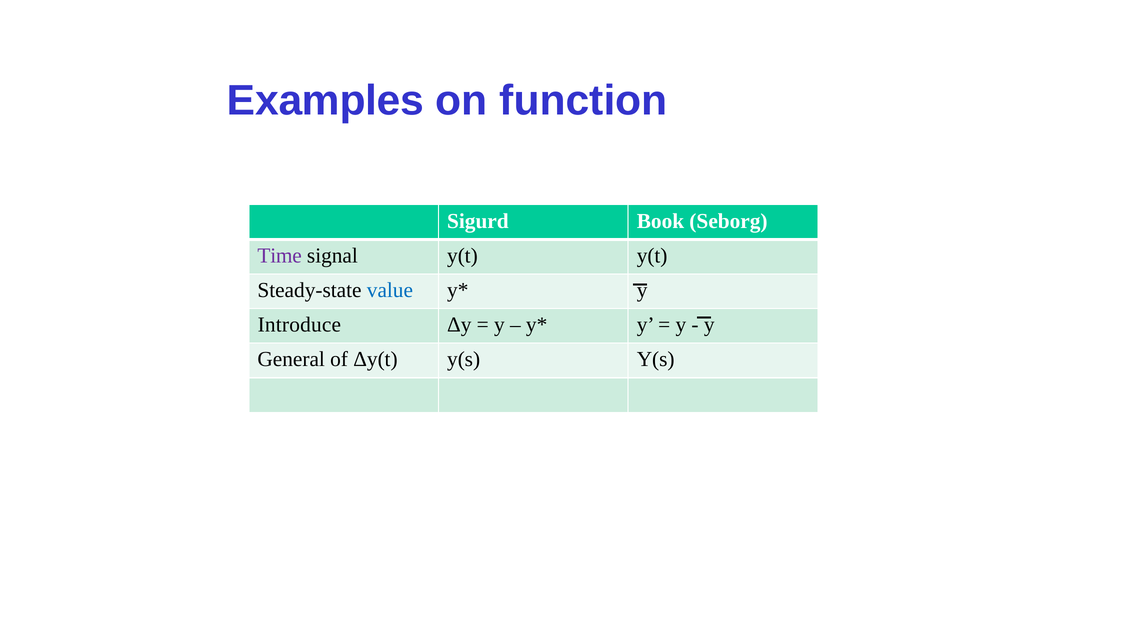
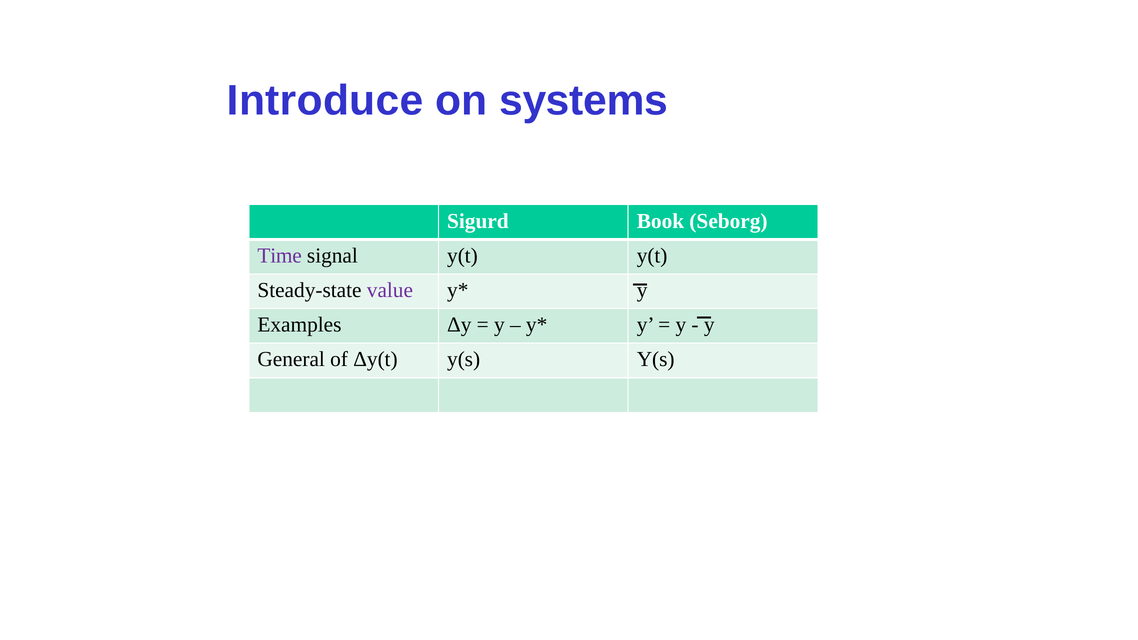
Examples: Examples -> Introduce (325, 100)
function: function -> systems (584, 100)
value colour: blue -> purple (390, 290)
Introduce: Introduce -> Examples (299, 325)
